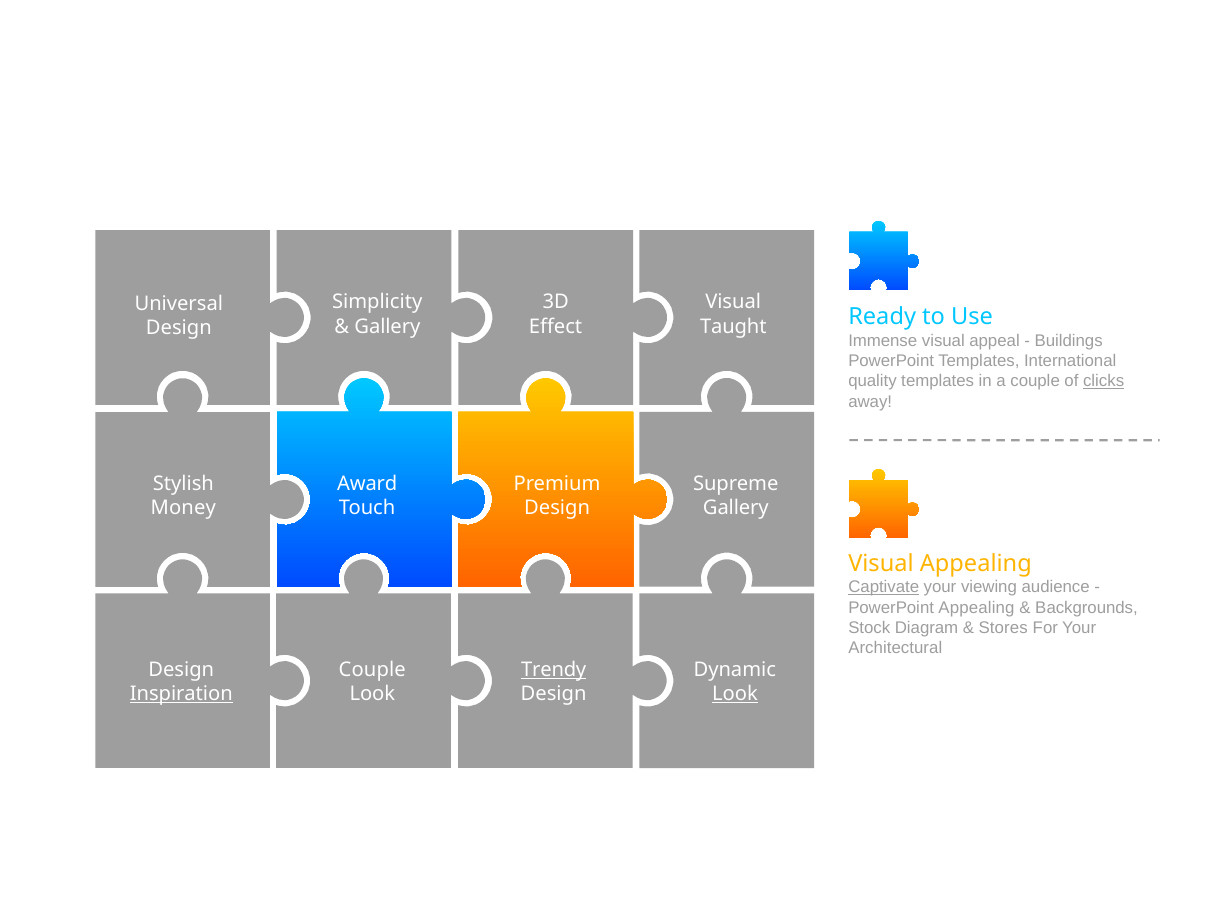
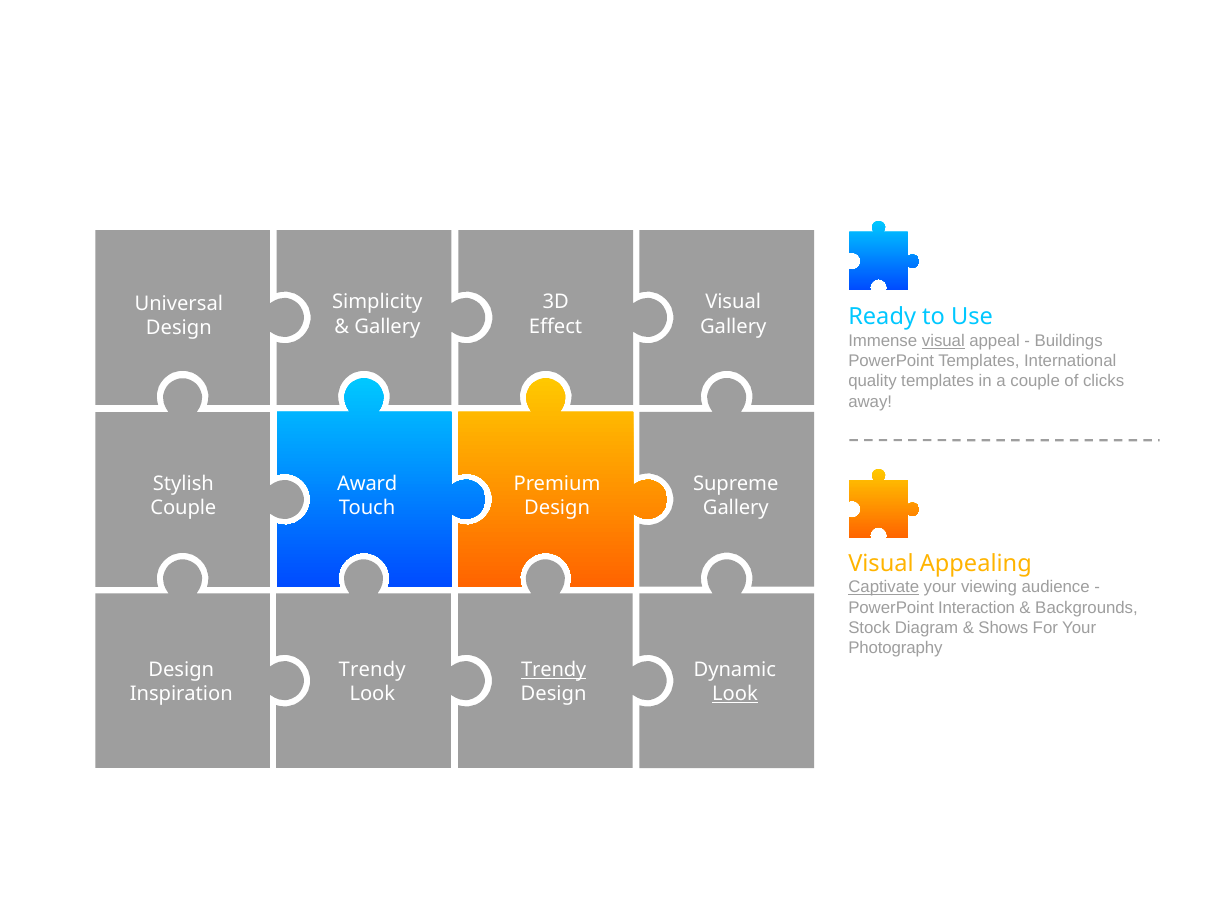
Taught: Taught -> Gallery (733, 326)
visual underline: none -> present (943, 341)
clicks underline: present -> none (1104, 381)
Money: Money -> Couple (183, 508)
PowerPoint Appealing: Appealing -> Interaction (977, 608)
Stores: Stores -> Shows (1003, 628)
Architectural: Architectural -> Photography (895, 648)
Couple: Couple -> Trendy (372, 670)
Inspiration underline: present -> none (181, 694)
